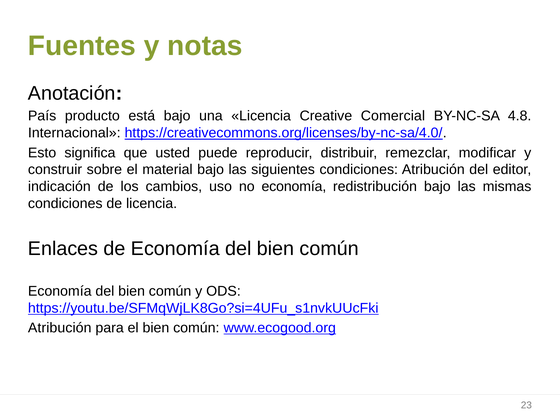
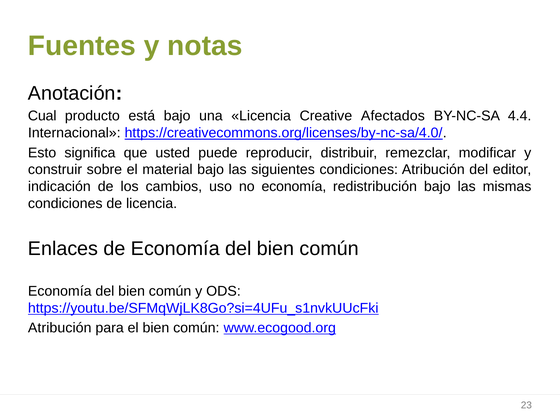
País: País -> Cual (42, 116)
Comercial: Comercial -> Afectados (393, 116)
4.8: 4.8 -> 4.4 (520, 116)
